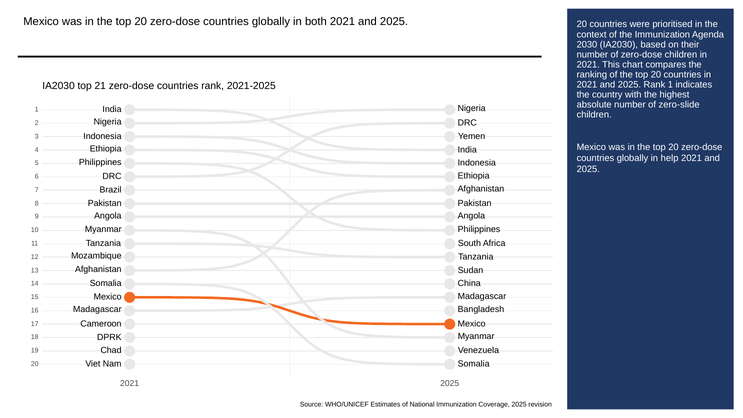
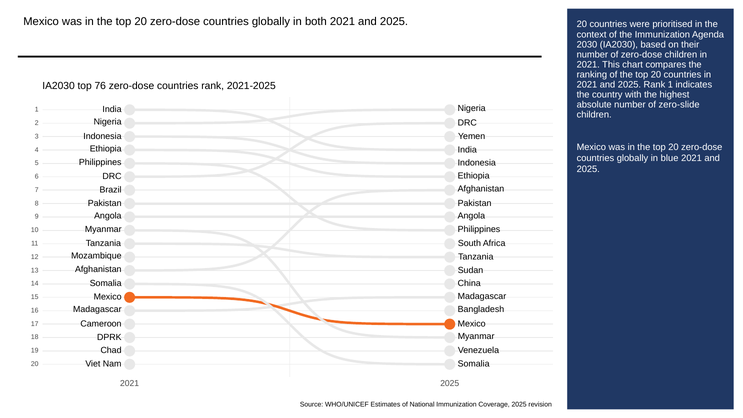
21: 21 -> 76 (100, 86)
help: help -> blue (670, 158)
